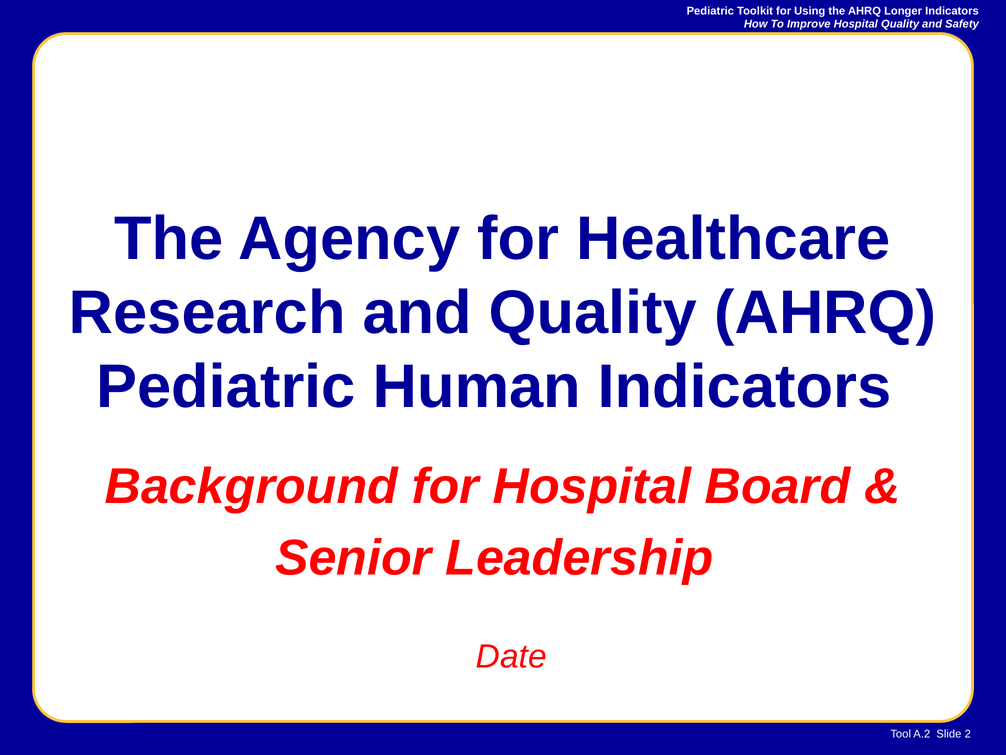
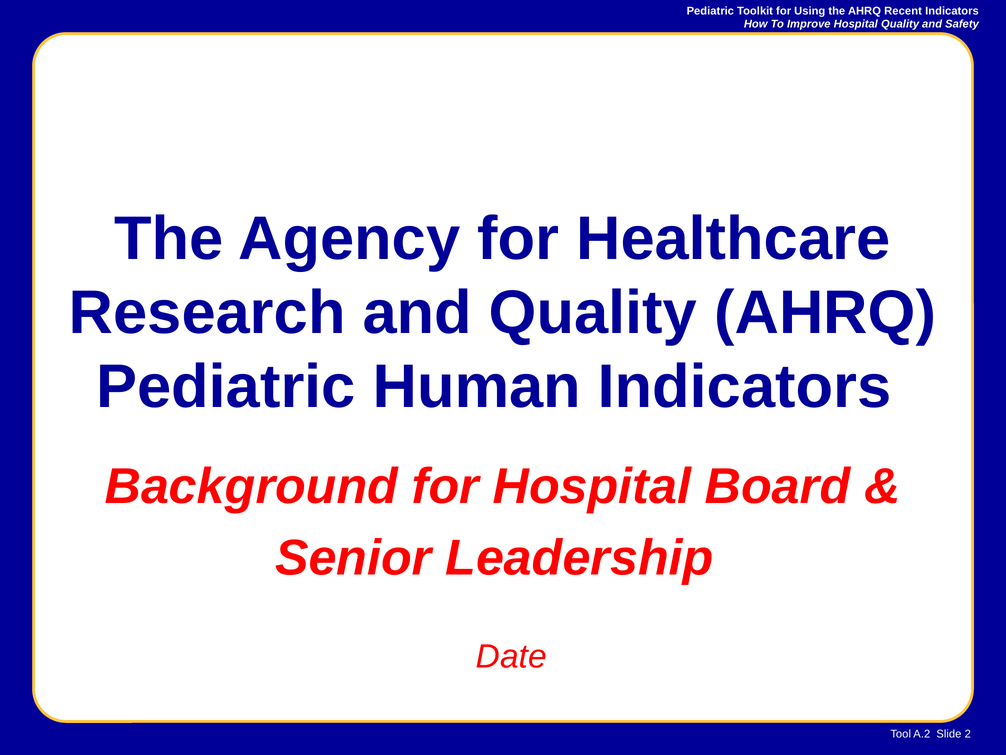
Longer: Longer -> Recent (903, 11)
